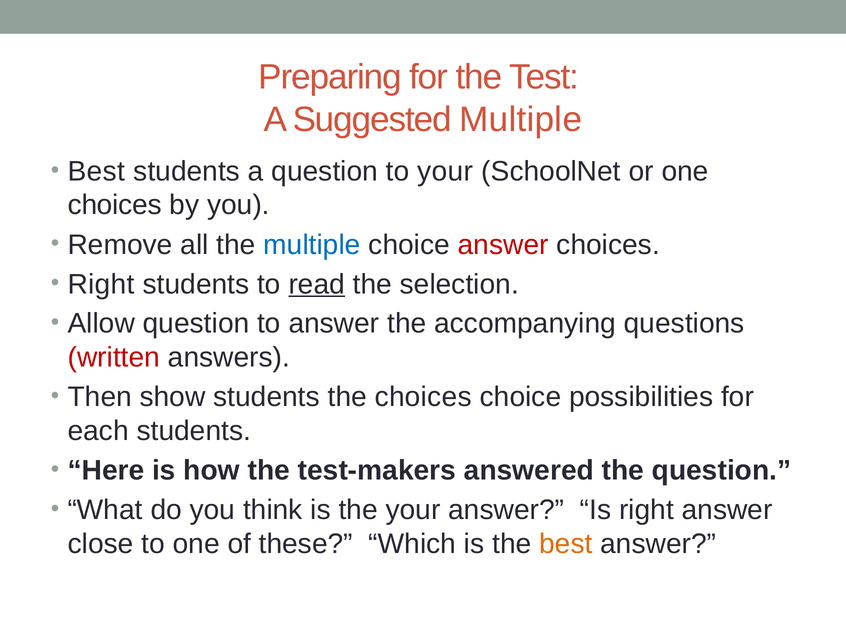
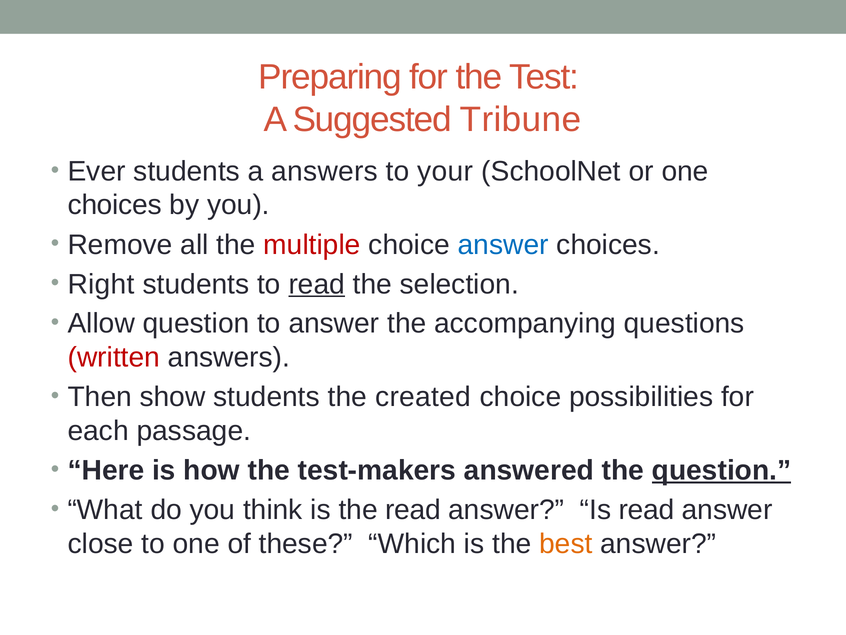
Suggested Multiple: Multiple -> Tribune (521, 119)
Best: Best -> Ever (97, 171)
a question: question -> answers (325, 171)
multiple colour: blue -> red (312, 244)
answer colour: red -> blue (503, 244)
the choices: choices -> created (423, 397)
each students: students -> passage (194, 431)
question underline: none -> present (721, 470)
the your: your -> read (413, 510)
Is right: right -> read (647, 510)
